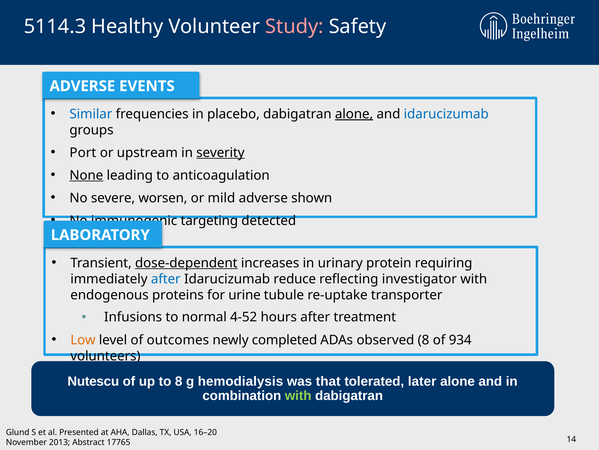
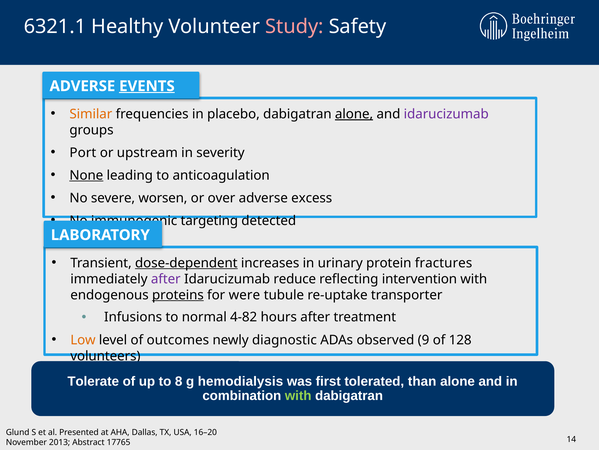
5114.3: 5114.3 -> 6321.1 (55, 26)
EVENTS underline: none -> present (147, 86)
Similar colour: blue -> orange (91, 114)
idarucizumab colour: blue -> purple (446, 114)
severity underline: present -> none (220, 152)
mild: mild -> over (221, 198)
shown: shown -> excess (312, 198)
requiring: requiring -> fractures (444, 263)
after colour: blue -> purple (166, 279)
investigator: investigator -> intervention (419, 279)
proteins underline: none -> present (178, 294)
urine: urine -> were (244, 294)
4-52: 4-52 -> 4-82 (244, 317)
completed: completed -> diagnostic (284, 339)
observed 8: 8 -> 9 (424, 339)
934: 934 -> 128 (460, 339)
Nutescu: Nutescu -> Tolerate (93, 381)
that: that -> first (328, 381)
later: later -> than (422, 381)
